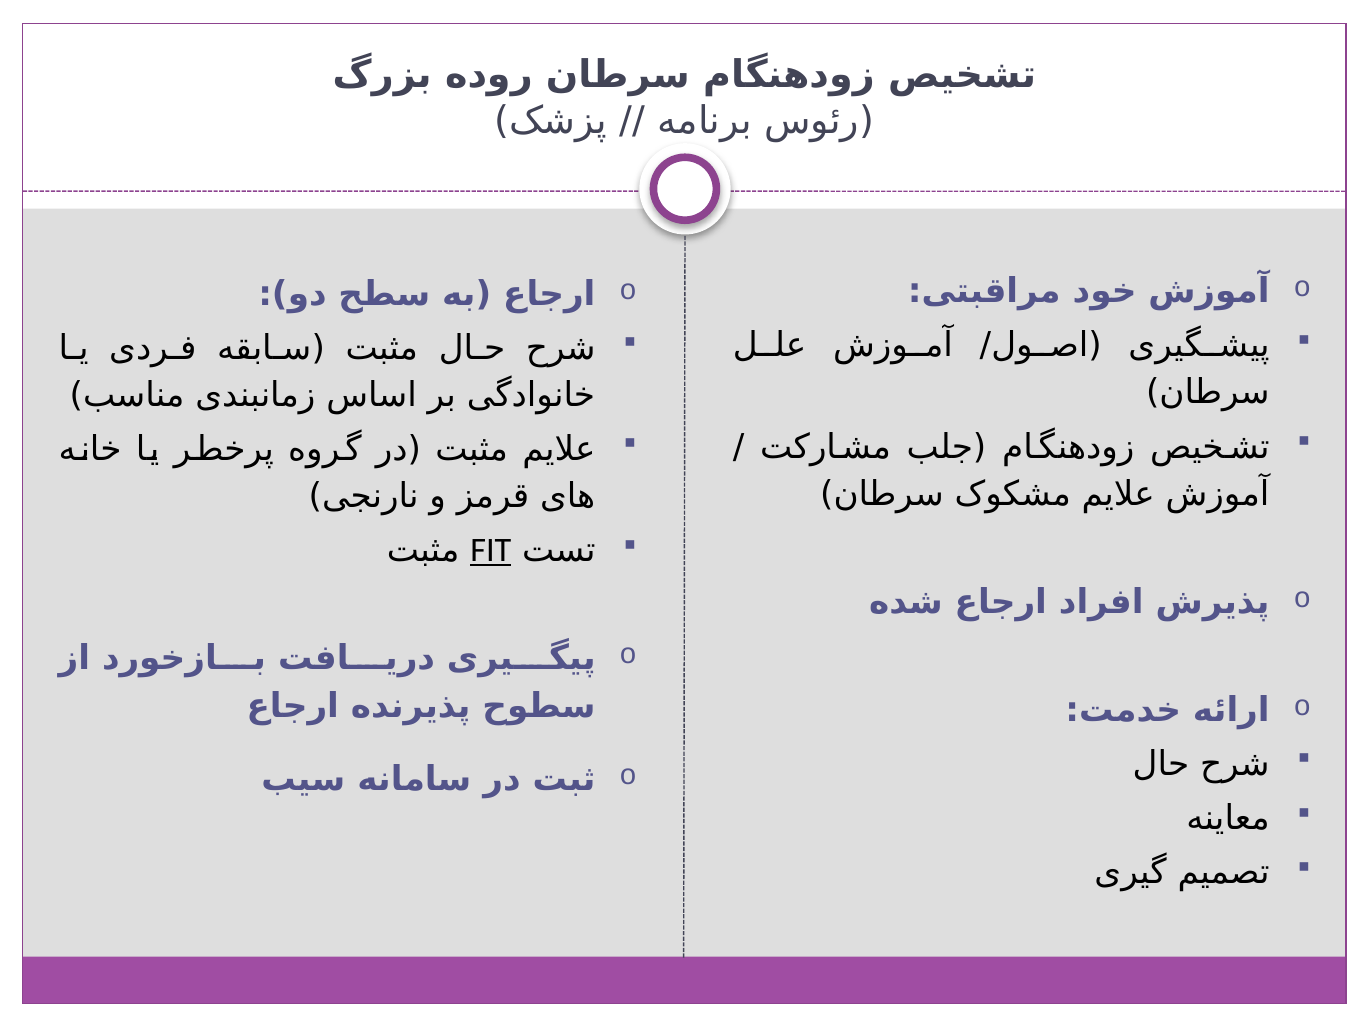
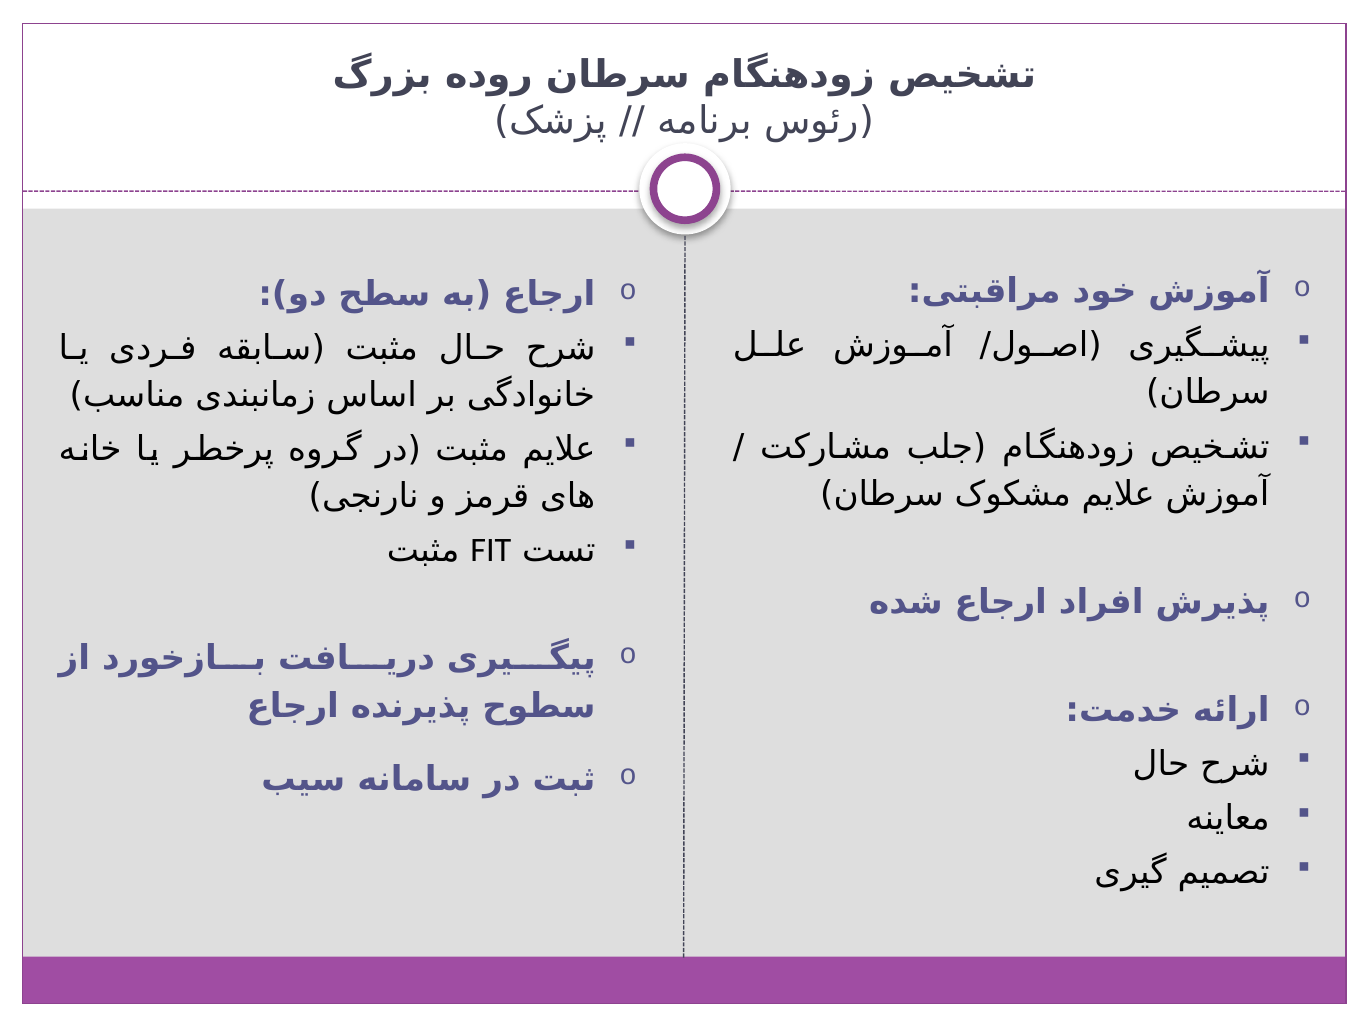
FIT underline: present -> none (491, 551)
